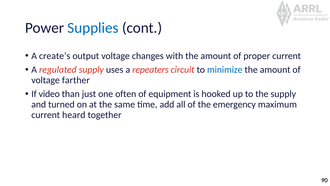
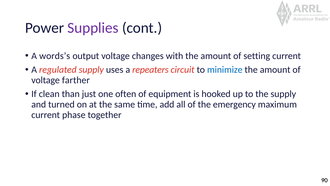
Supplies colour: blue -> purple (93, 28)
create’s: create’s -> words’s (55, 56)
proper: proper -> setting (257, 56)
video: video -> clean (49, 94)
heard: heard -> phase (74, 115)
